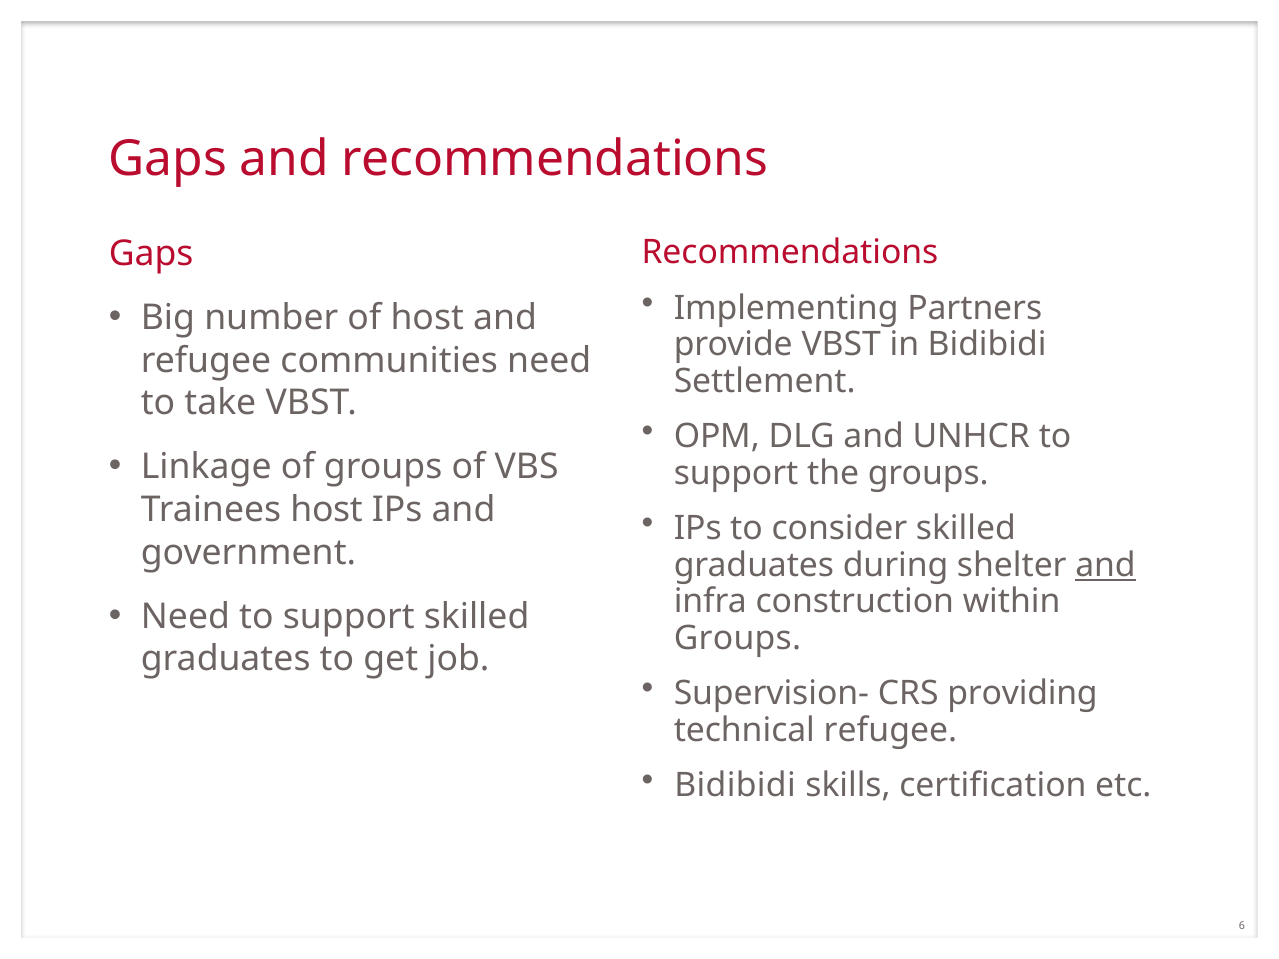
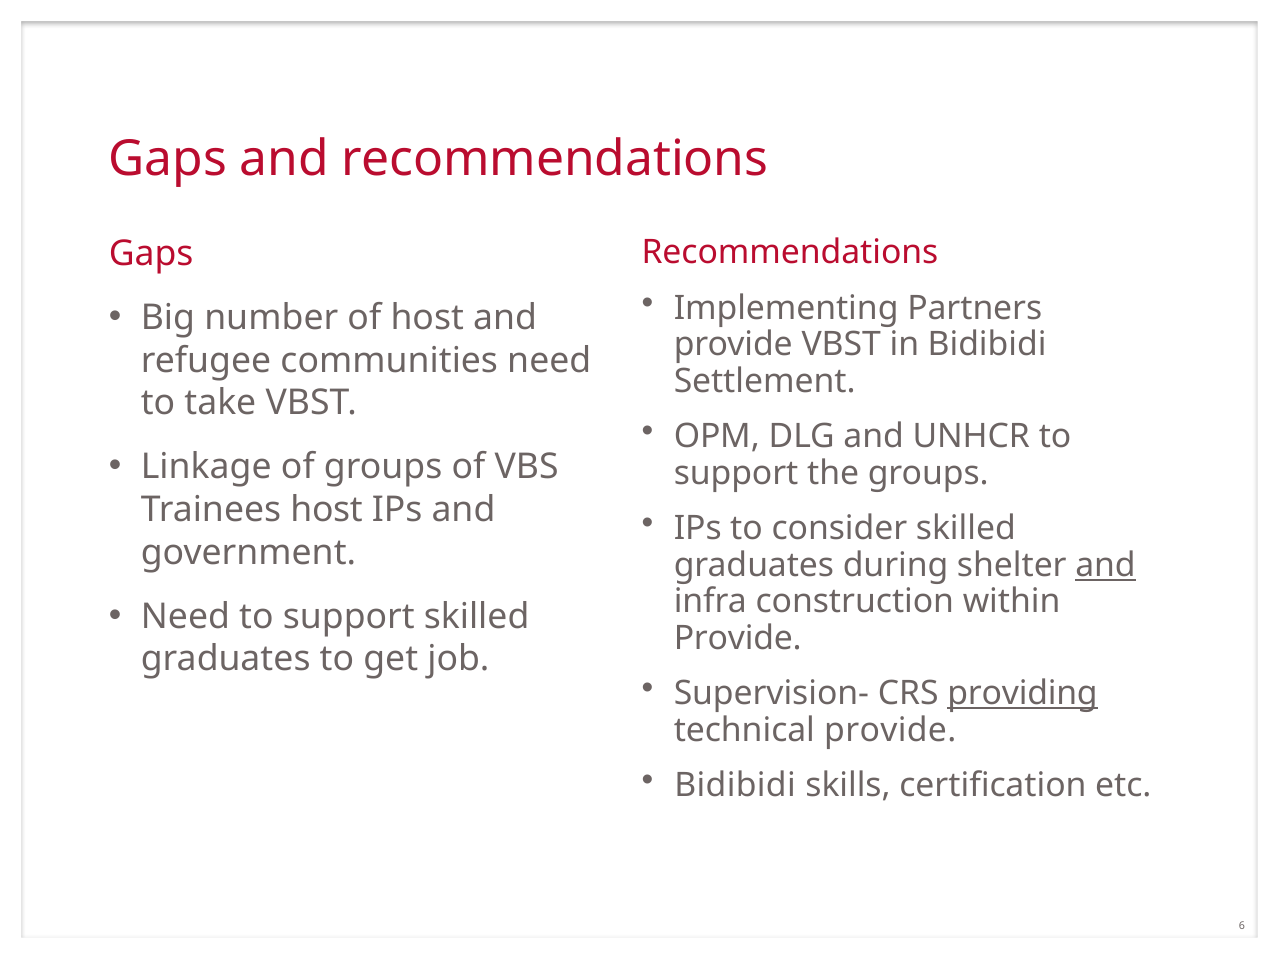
Groups: Groups -> Provide (738, 638)
providing underline: none -> present (1023, 694)
technical refugee: refugee -> provide (890, 730)
